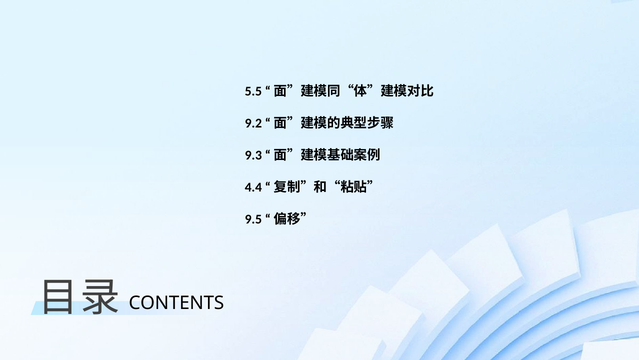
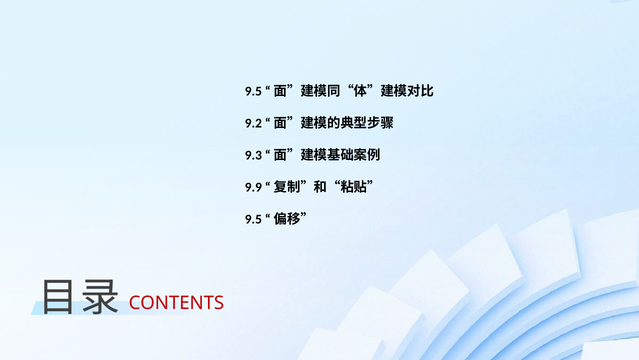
5.5: 5.5 -> 9.5 (253, 91)
4.4: 4.4 -> 9.9 (253, 187)
CONTENTS colour: black -> red (176, 303)
